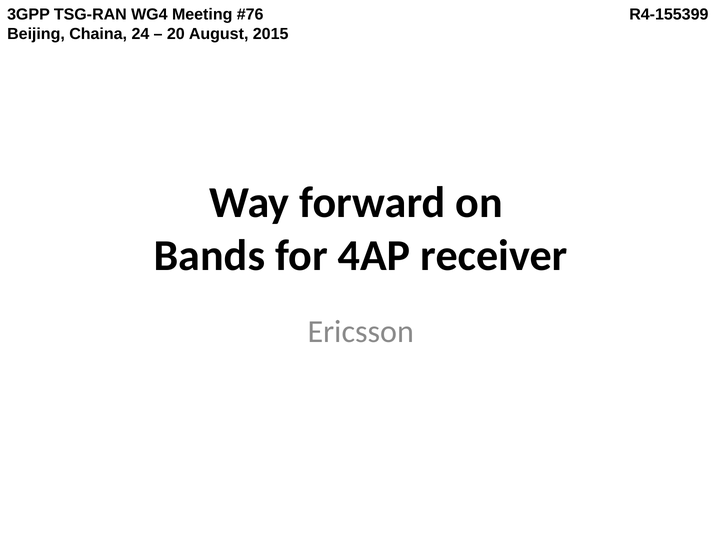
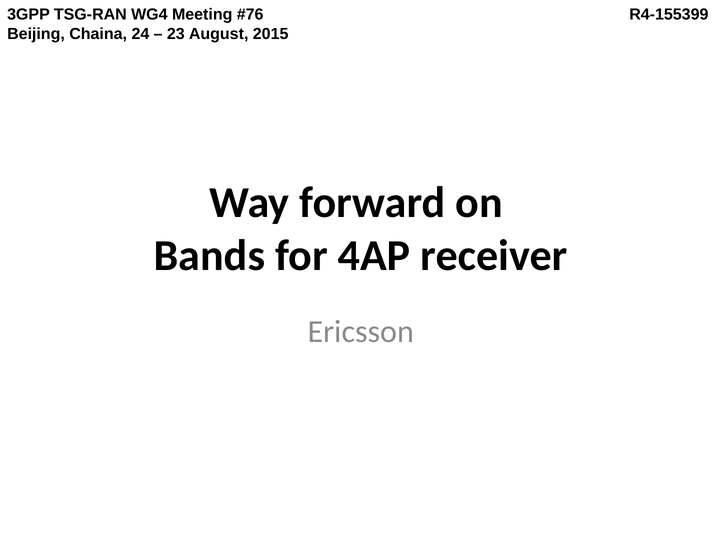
20: 20 -> 23 (176, 34)
